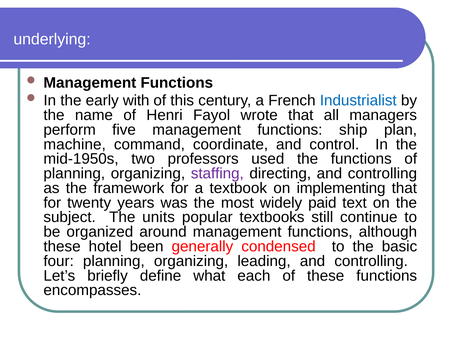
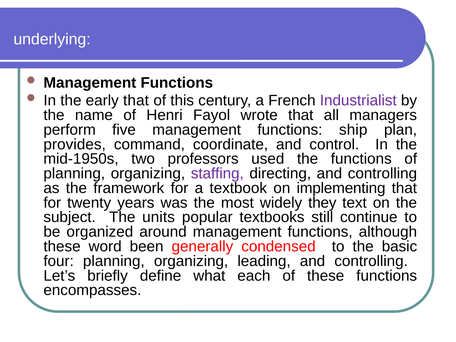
early with: with -> that (136, 101)
Industrialist colour: blue -> purple (358, 101)
machine: machine -> provides (75, 144)
paid: paid -> they (322, 203)
hotel: hotel -> word (105, 247)
